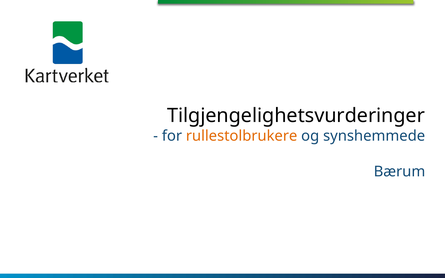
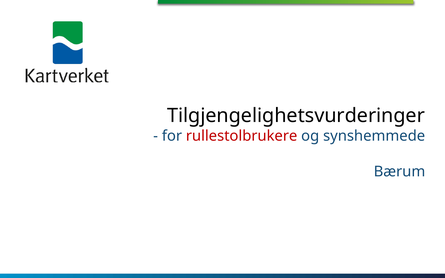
rullestolbrukere colour: orange -> red (242, 136)
